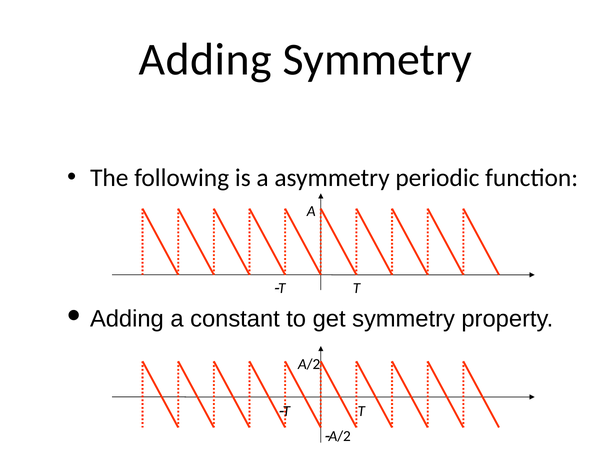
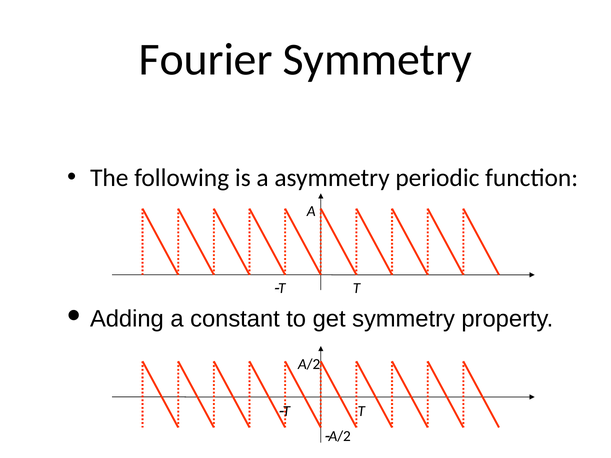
Adding: Adding -> Fourier (206, 60)
